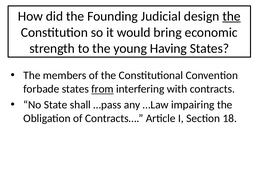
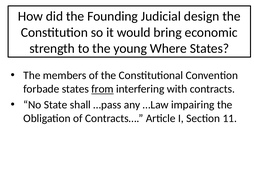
the underline: present -> none (232, 16)
Having: Having -> Where (168, 48)
18: 18 -> 11 (230, 118)
